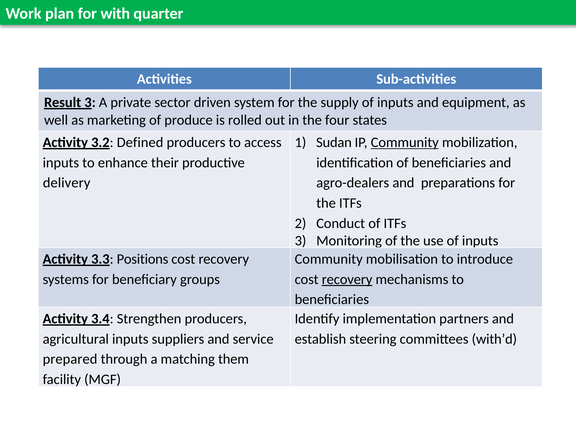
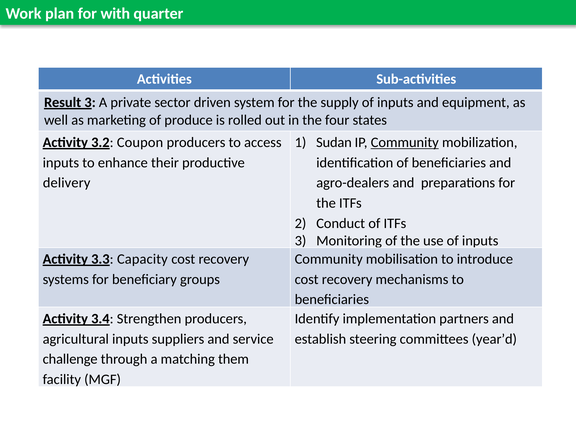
Defined: Defined -> Coupon (140, 142)
Positions: Positions -> Capacity (142, 259)
recovery underline: present -> none (347, 279)
with’d: with’d -> year’d (494, 339)
prepared: prepared -> challenge (70, 359)
